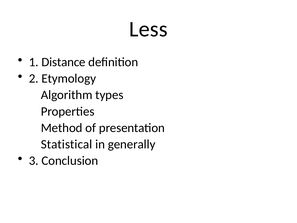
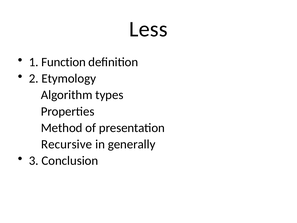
Distance: Distance -> Function (64, 62)
Statistical: Statistical -> Recursive (67, 144)
